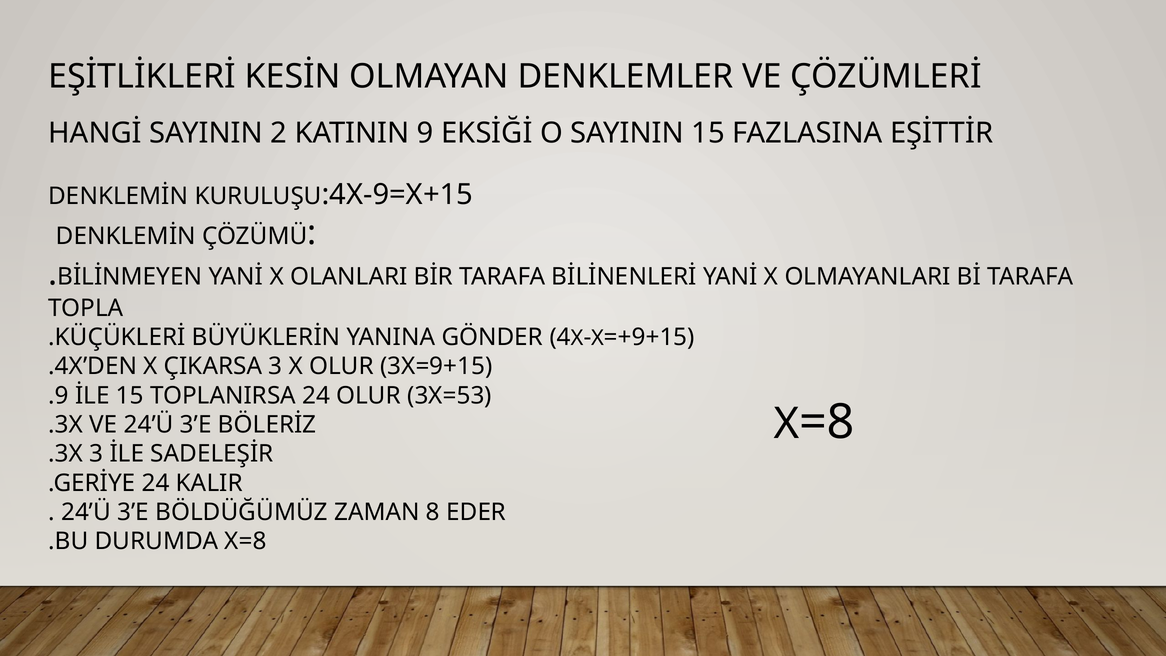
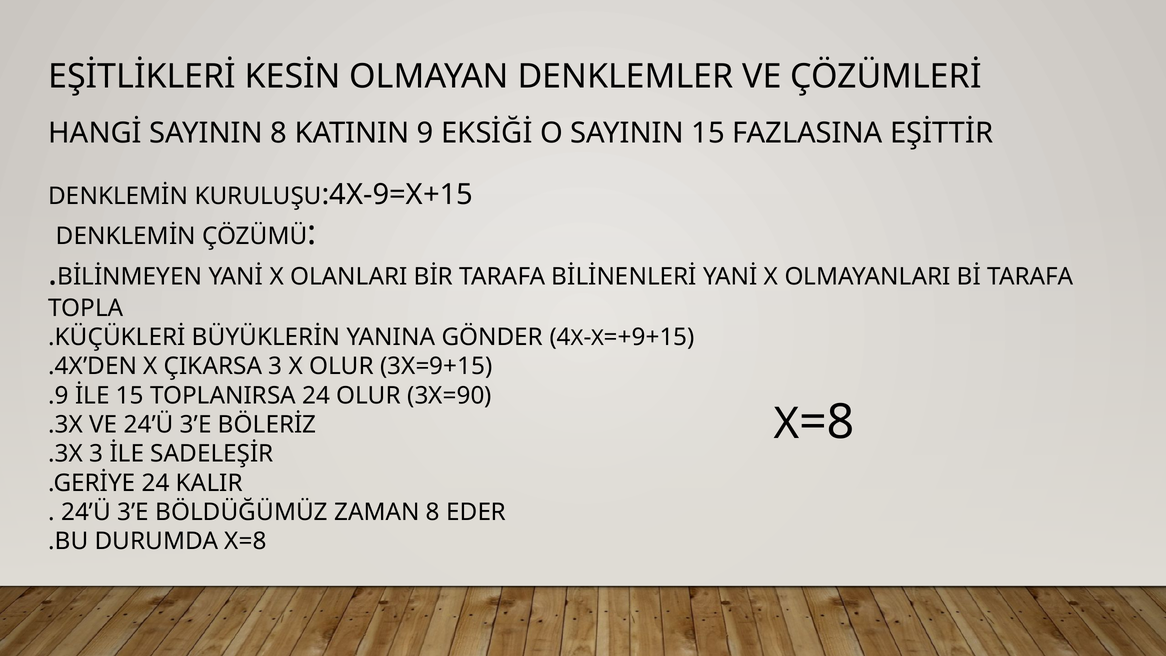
SAYININ 2: 2 -> 8 (279, 133)
3X=53: 3X=53 -> 3X=90 (450, 395)
